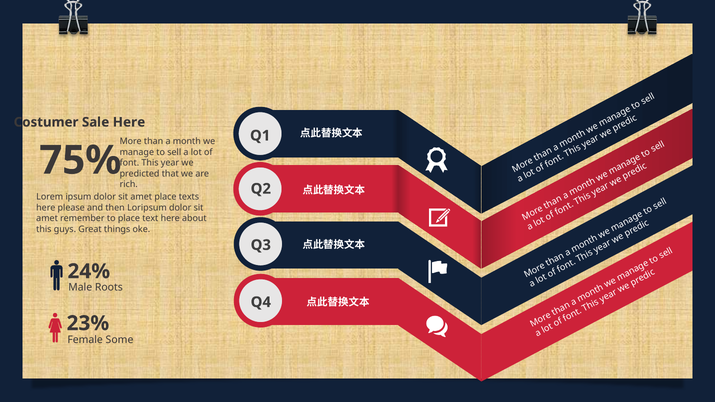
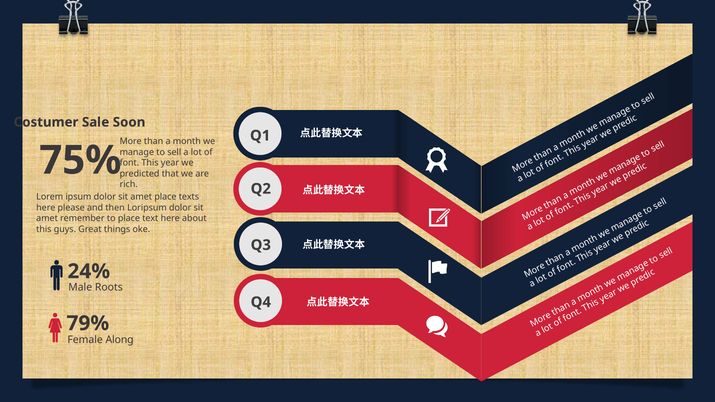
Sale Here: Here -> Soon (129, 122)
23%: 23% -> 79% (88, 323)
Some: Some -> Along (120, 340)
